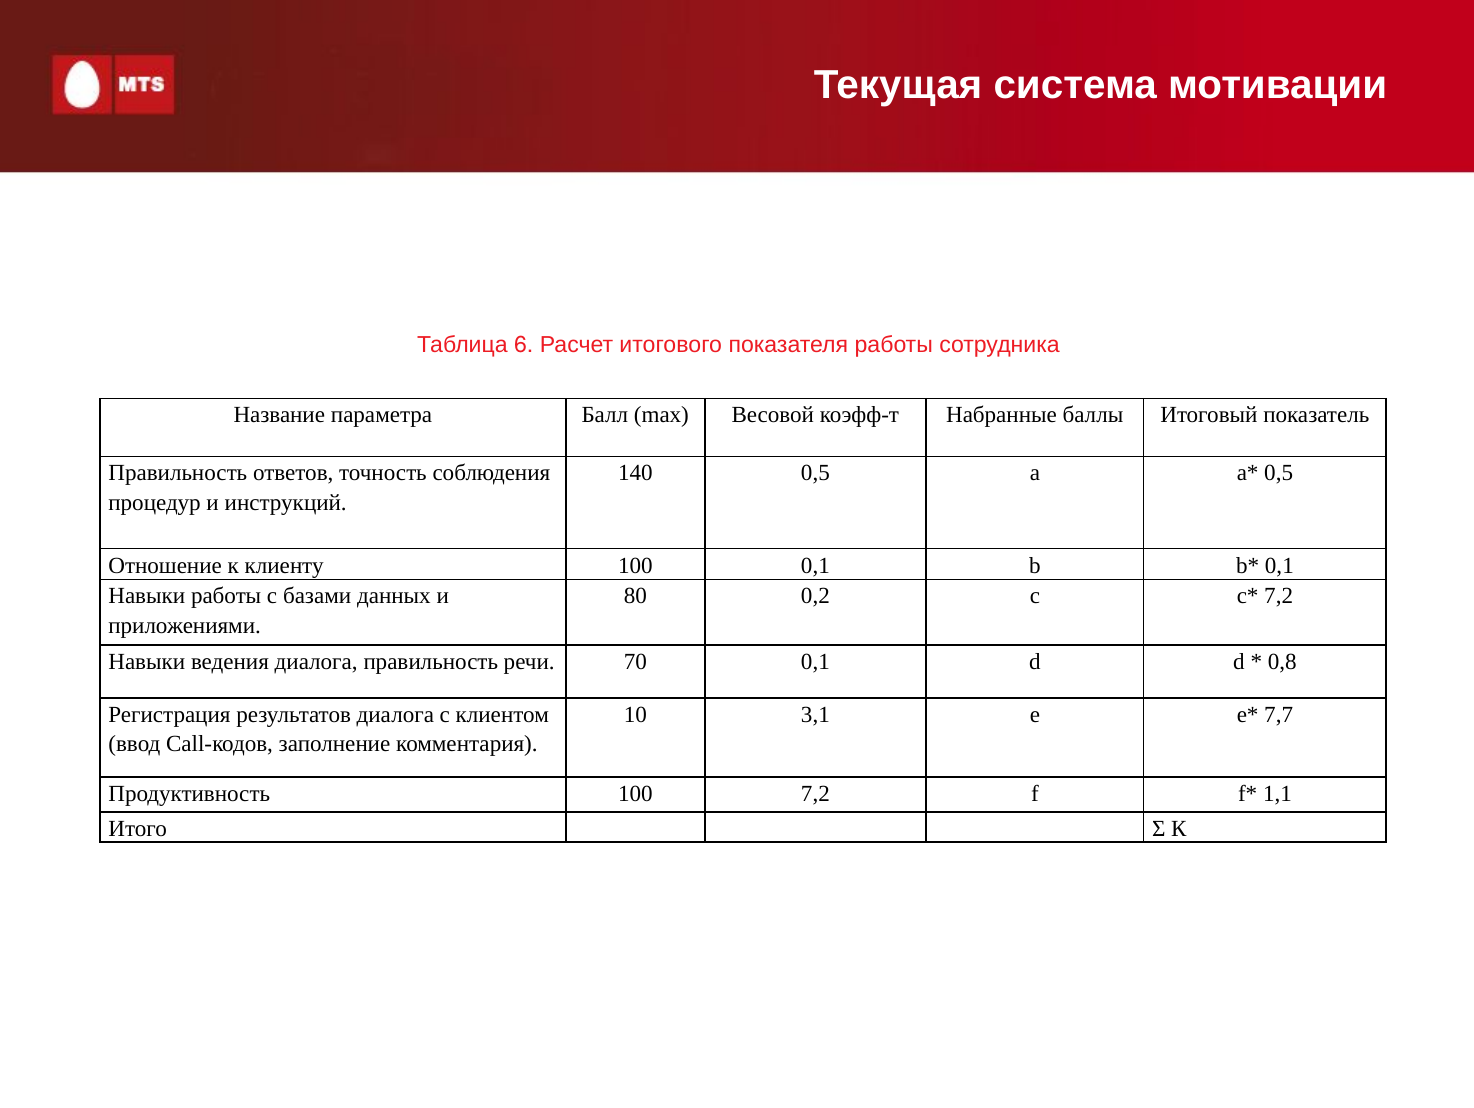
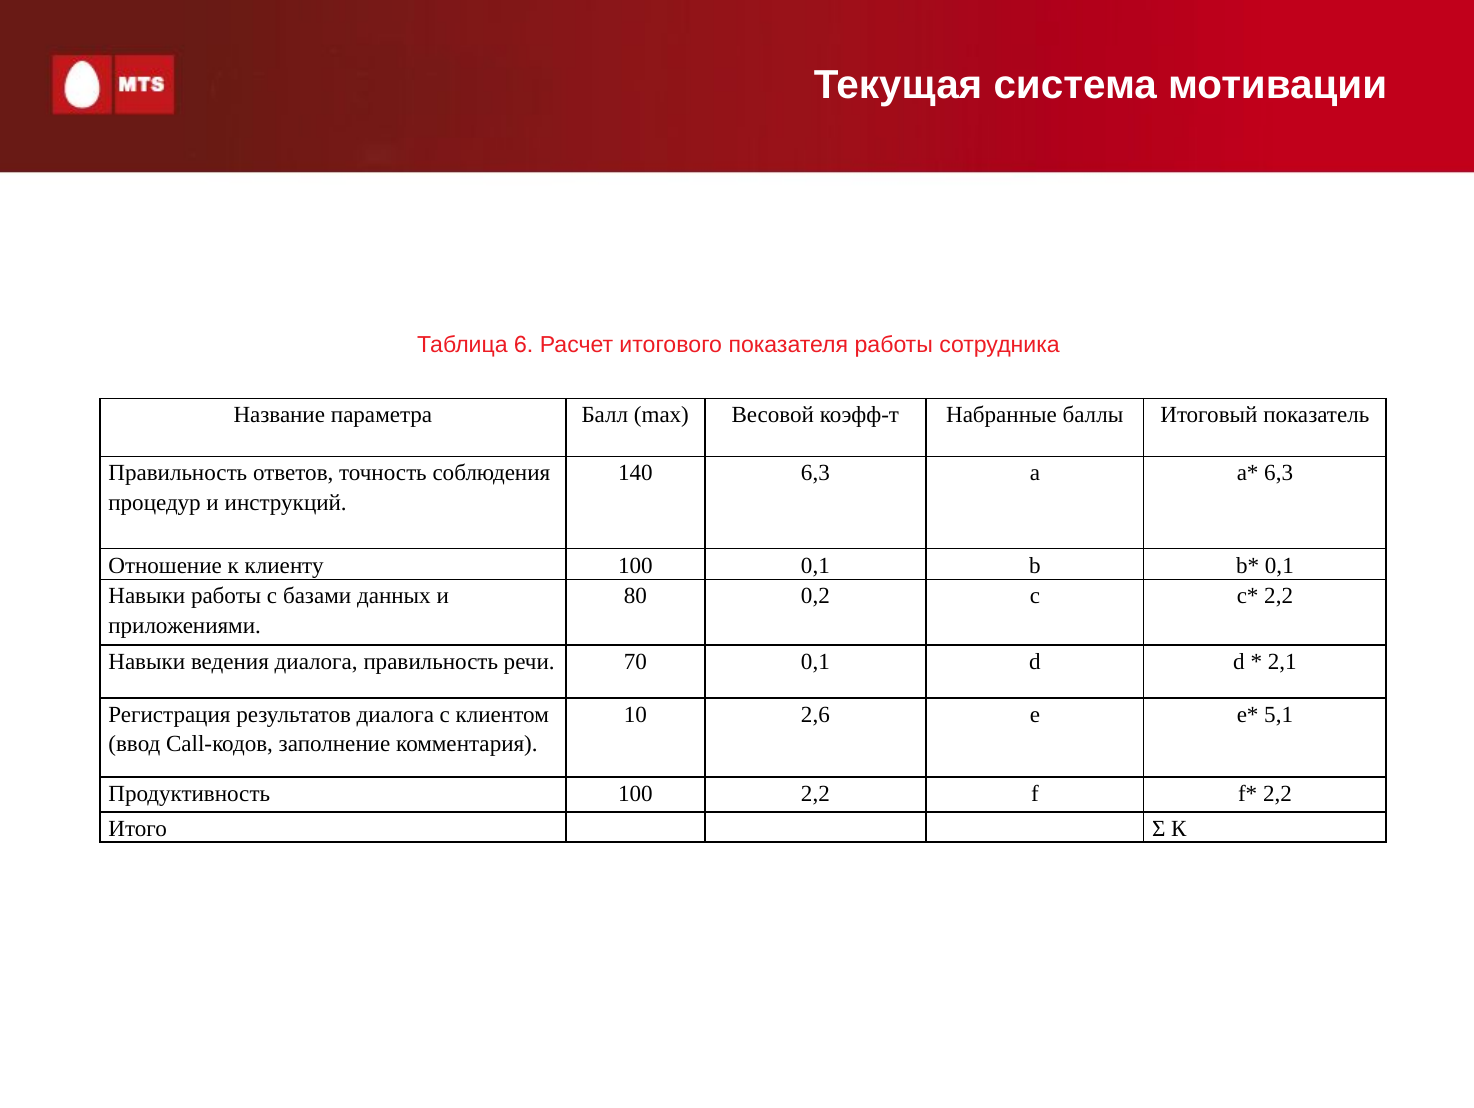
140 0,5: 0,5 -> 6,3 (815, 473)
0,5: 0,5 -> 6,3 (1279, 473)
7,2: 7,2 -> 2,2 (1279, 596)
0,8: 0,8 -> 2,1 (1282, 662)
3,1: 3,1 -> 2,6 (815, 715)
7,7: 7,7 -> 5,1 (1279, 715)
100 7,2: 7,2 -> 2,2 (815, 794)
1,1: 1,1 -> 2,2 (1277, 794)
